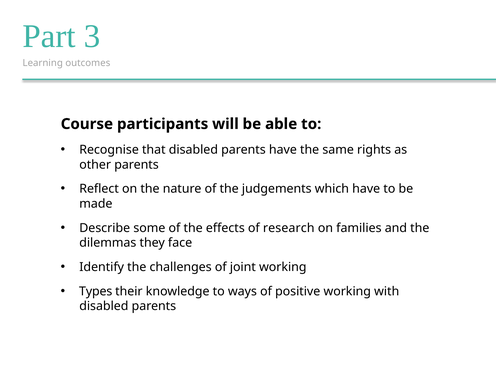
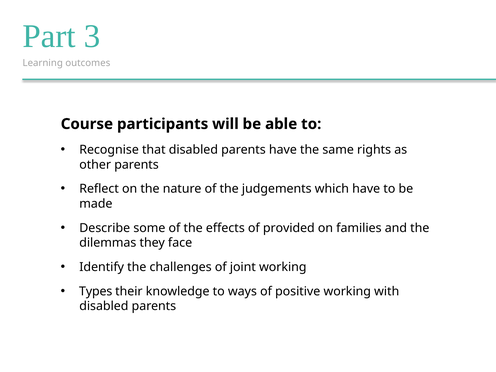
research: research -> provided (289, 228)
